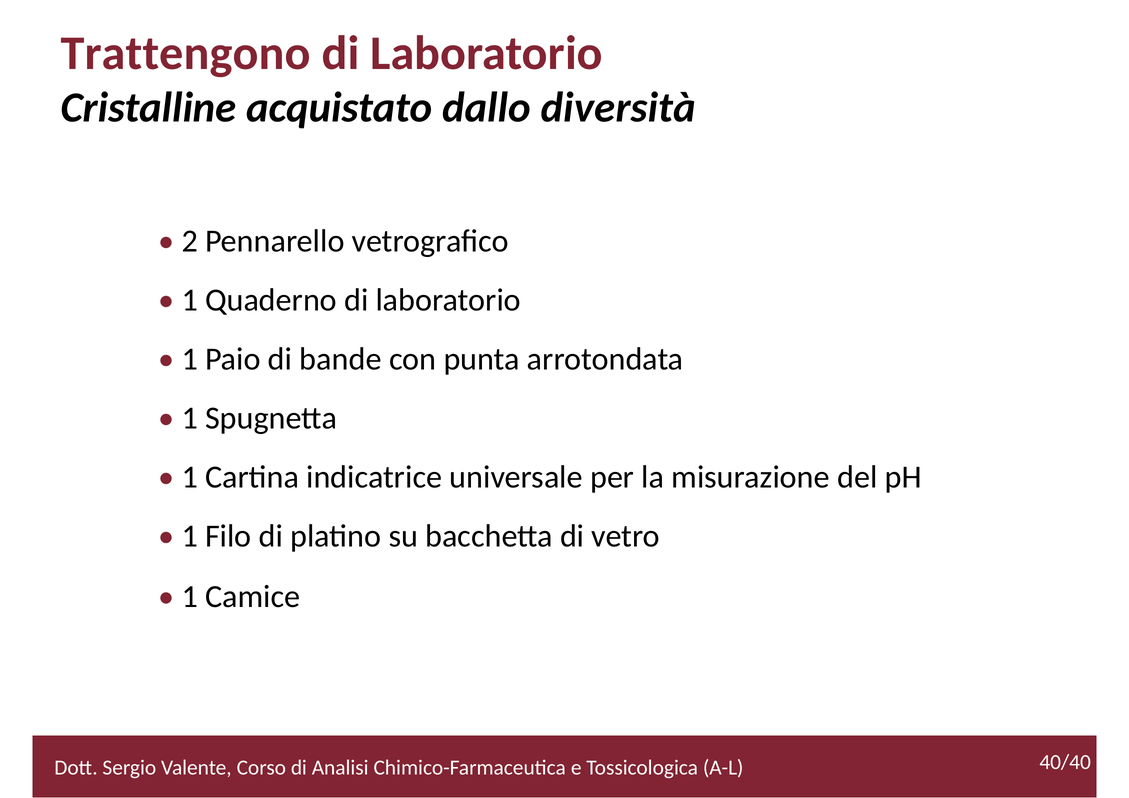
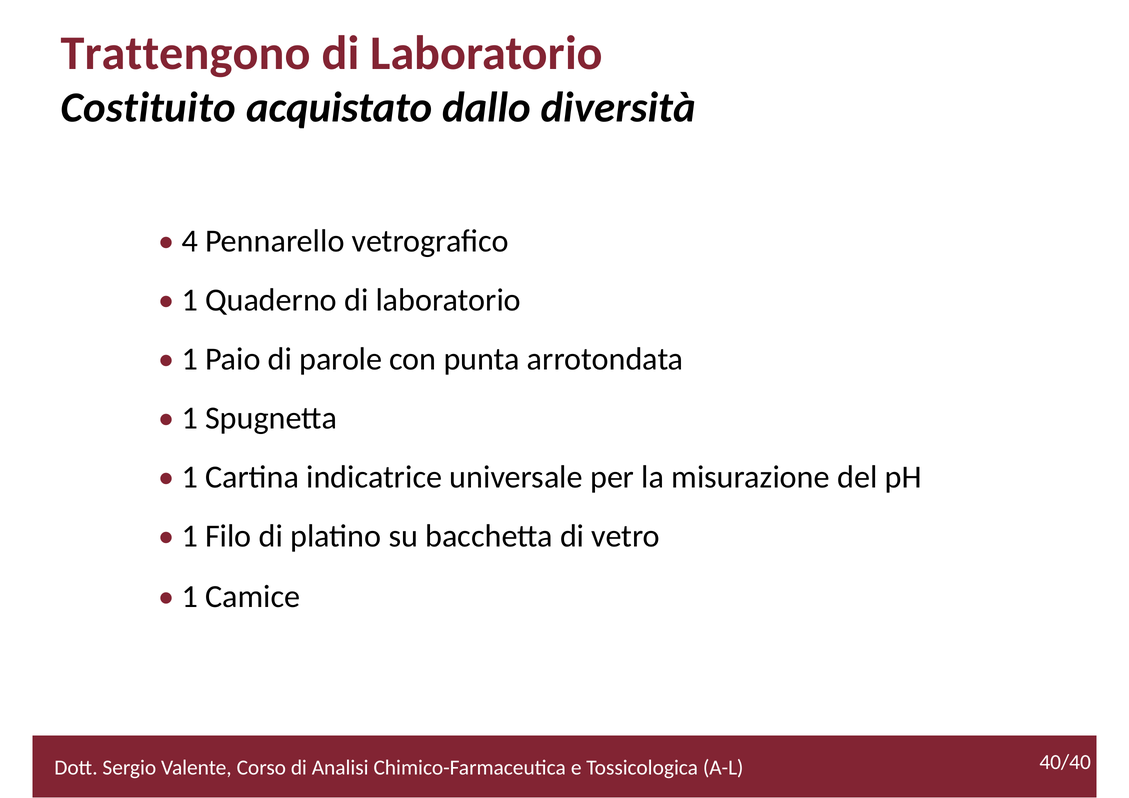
Cristalline: Cristalline -> Costituito (148, 108)
2: 2 -> 4 (190, 241)
bande: bande -> parole (341, 359)
